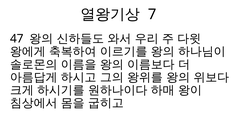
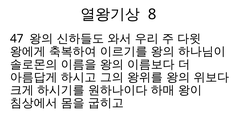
7: 7 -> 8 (152, 14)
